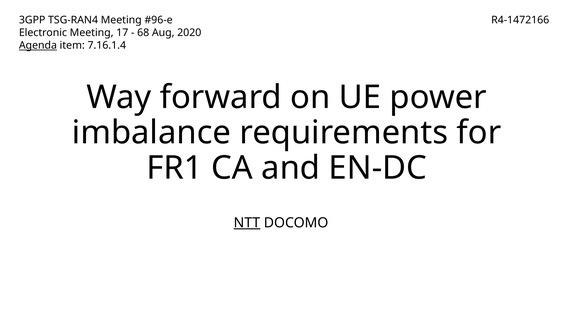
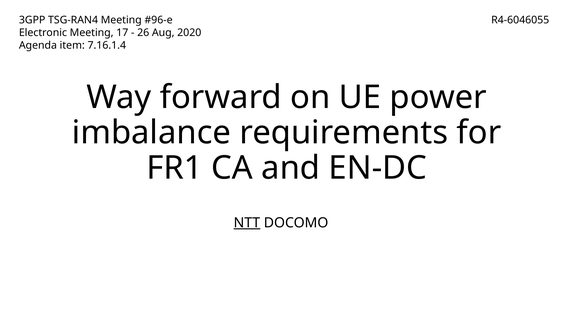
R4-1472166: R4-1472166 -> R4-6046055 (520, 20)
68: 68 -> 26 (143, 33)
Agenda underline: present -> none (38, 45)
